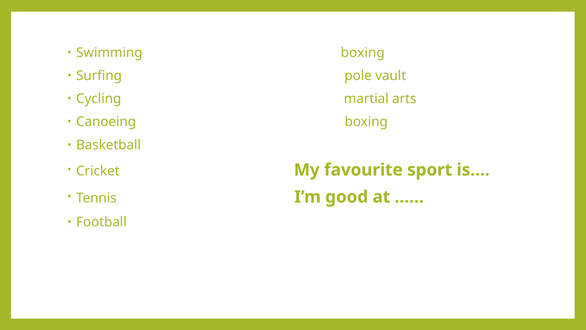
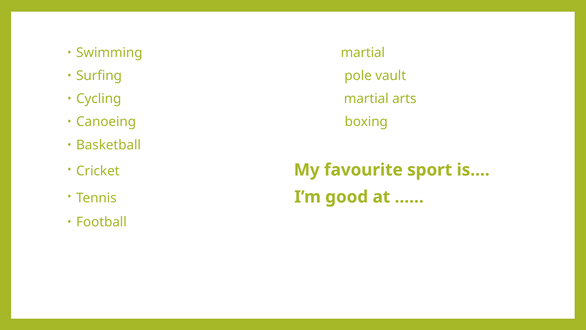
Swimming boxing: boxing -> martial (363, 53)
